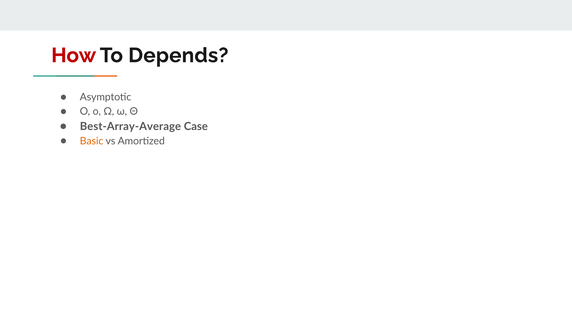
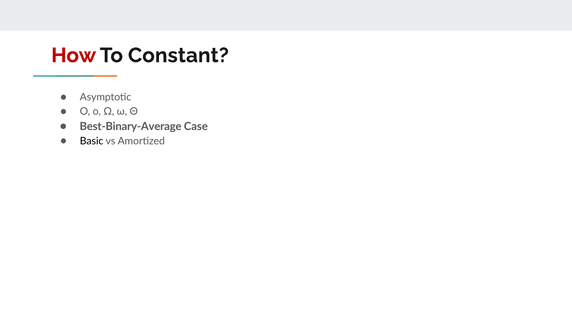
Depends: Depends -> Constant (178, 55)
Best-Array-Average: Best-Array-Average -> Best-Binary-Average (131, 126)
Basic colour: orange -> black (92, 141)
